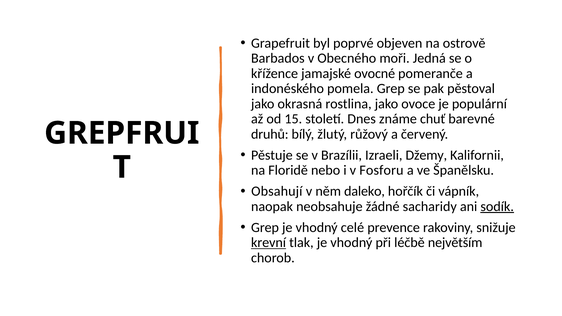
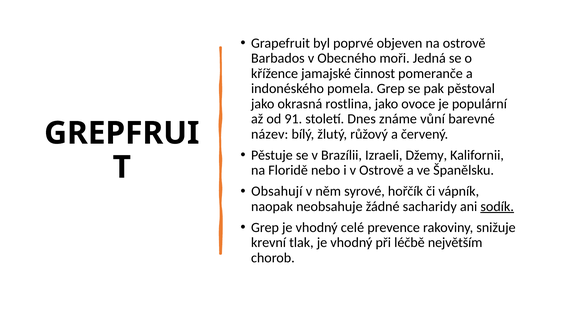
ovocné: ovocné -> činnost (375, 74)
15: 15 -> 91 (293, 119)
chuť: chuť -> vůní (433, 119)
druhů: druhů -> název (270, 134)
v Fosforu: Fosforu -> Ostrově (382, 170)
daleko: daleko -> syrové (364, 191)
krevní underline: present -> none (269, 243)
